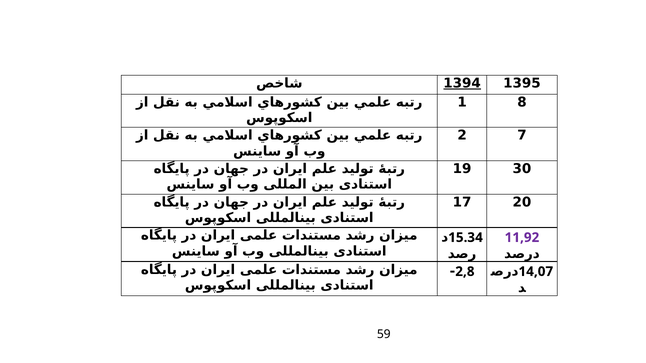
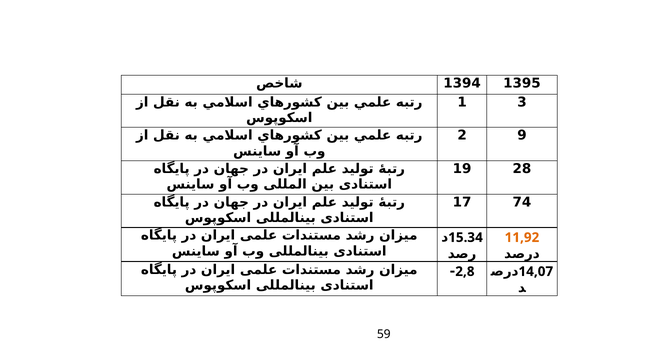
1394 underline: present -> none (462, 83)
8: 8 -> 3 (522, 102)
7: 7 -> 9 (522, 136)
30: 30 -> 28 (522, 169)
20: 20 -> 74 (522, 202)
11,92 colour: purple -> orange (522, 238)
